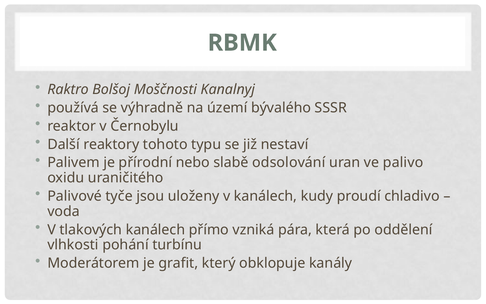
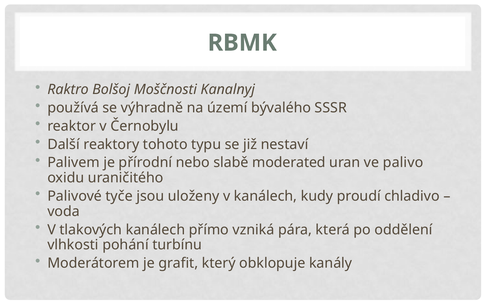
odsolování: odsolování -> moderated (289, 162)
